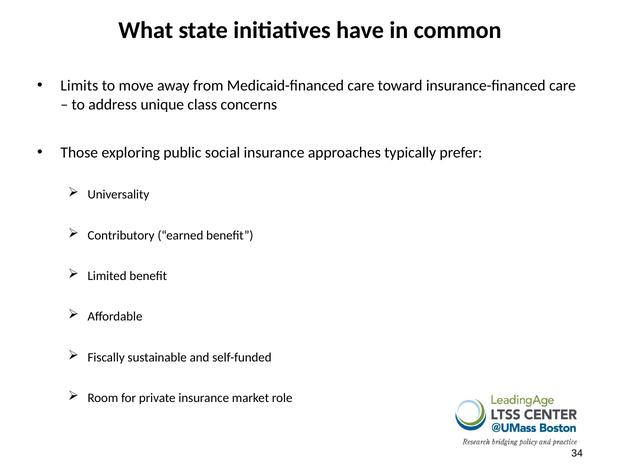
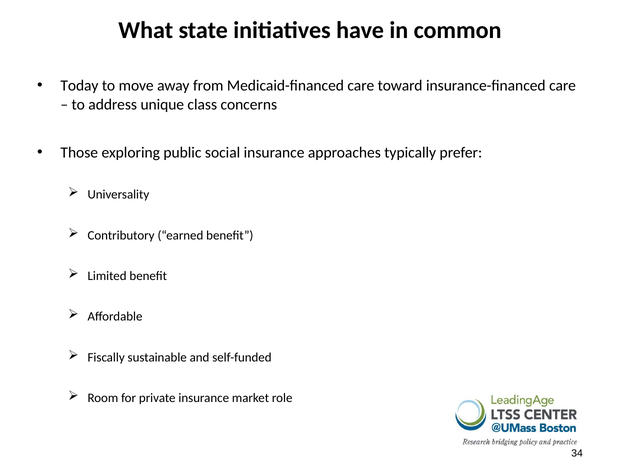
Limits: Limits -> Today (79, 86)
